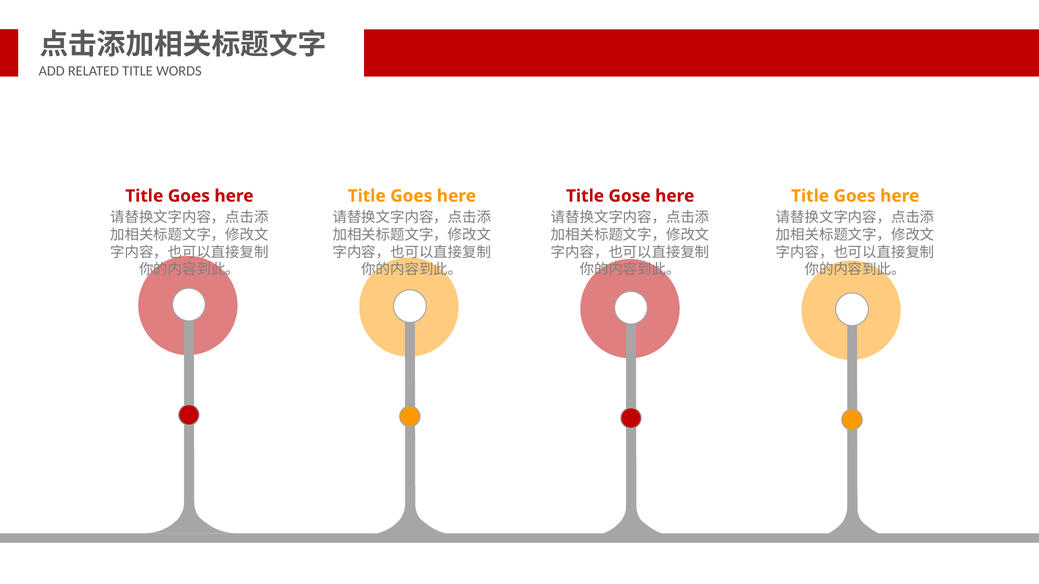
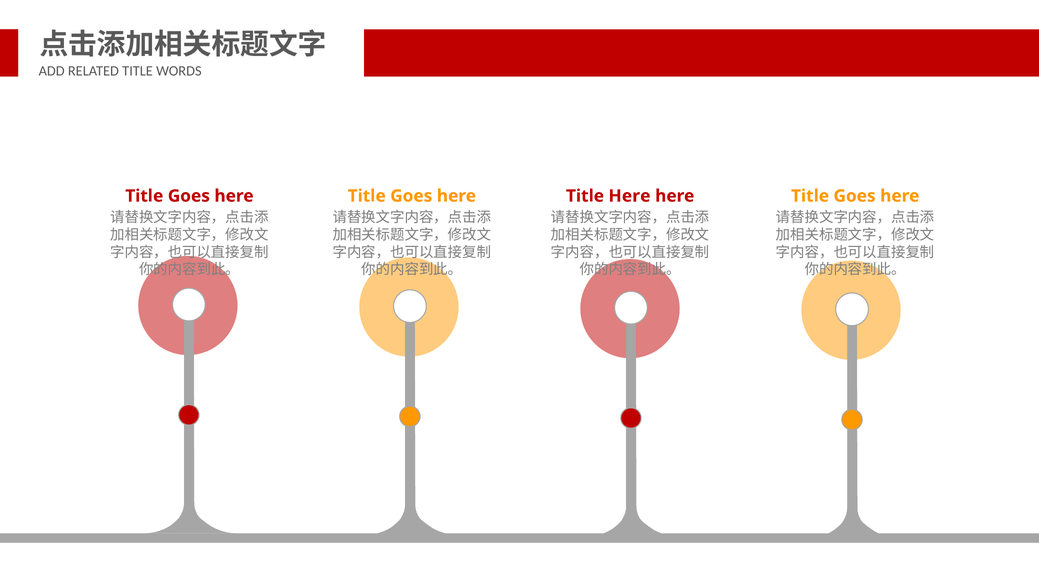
Title Gose: Gose -> Here (629, 196)
